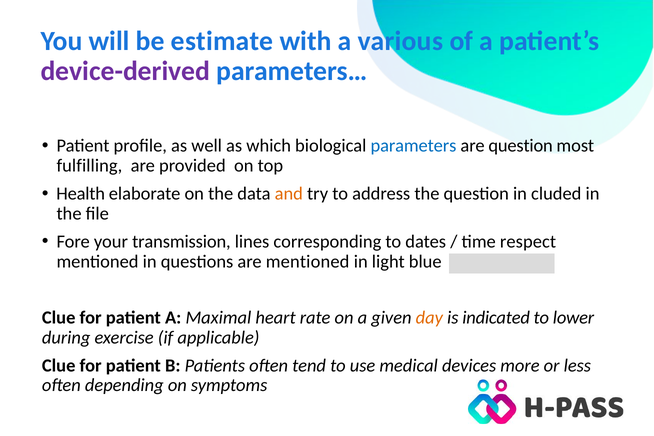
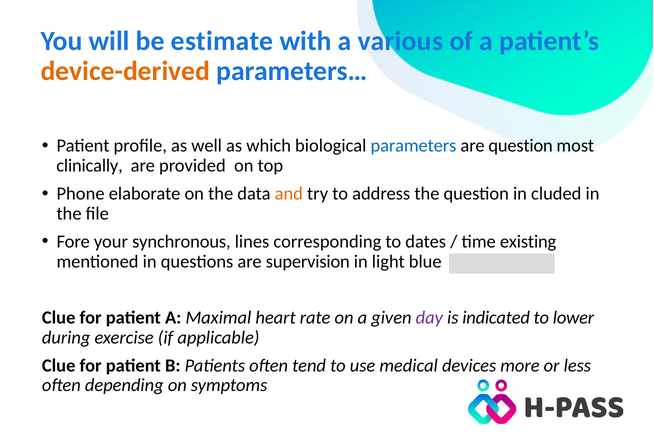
device-derived colour: purple -> orange (125, 71)
fulfilling: fulfilling -> clinically (90, 166)
Health: Health -> Phone (81, 194)
transmission: transmission -> synchronous (181, 242)
respect: respect -> existing (528, 242)
are mentioned: mentioned -> supervision (308, 262)
day colour: orange -> purple (429, 318)
